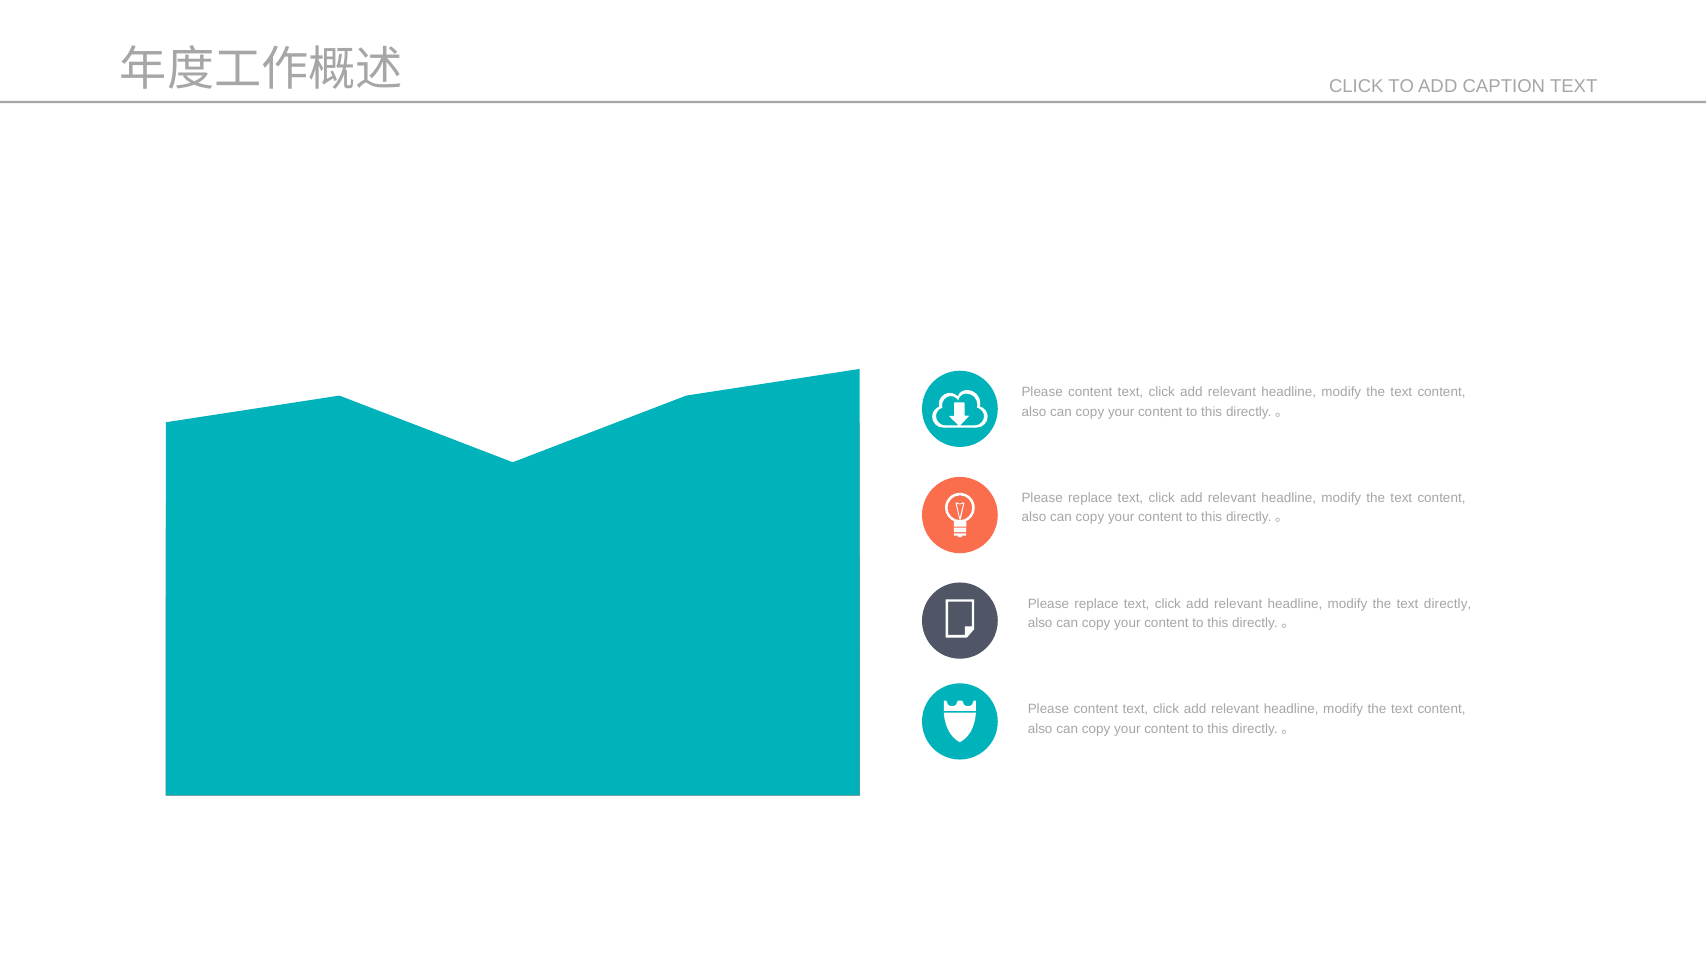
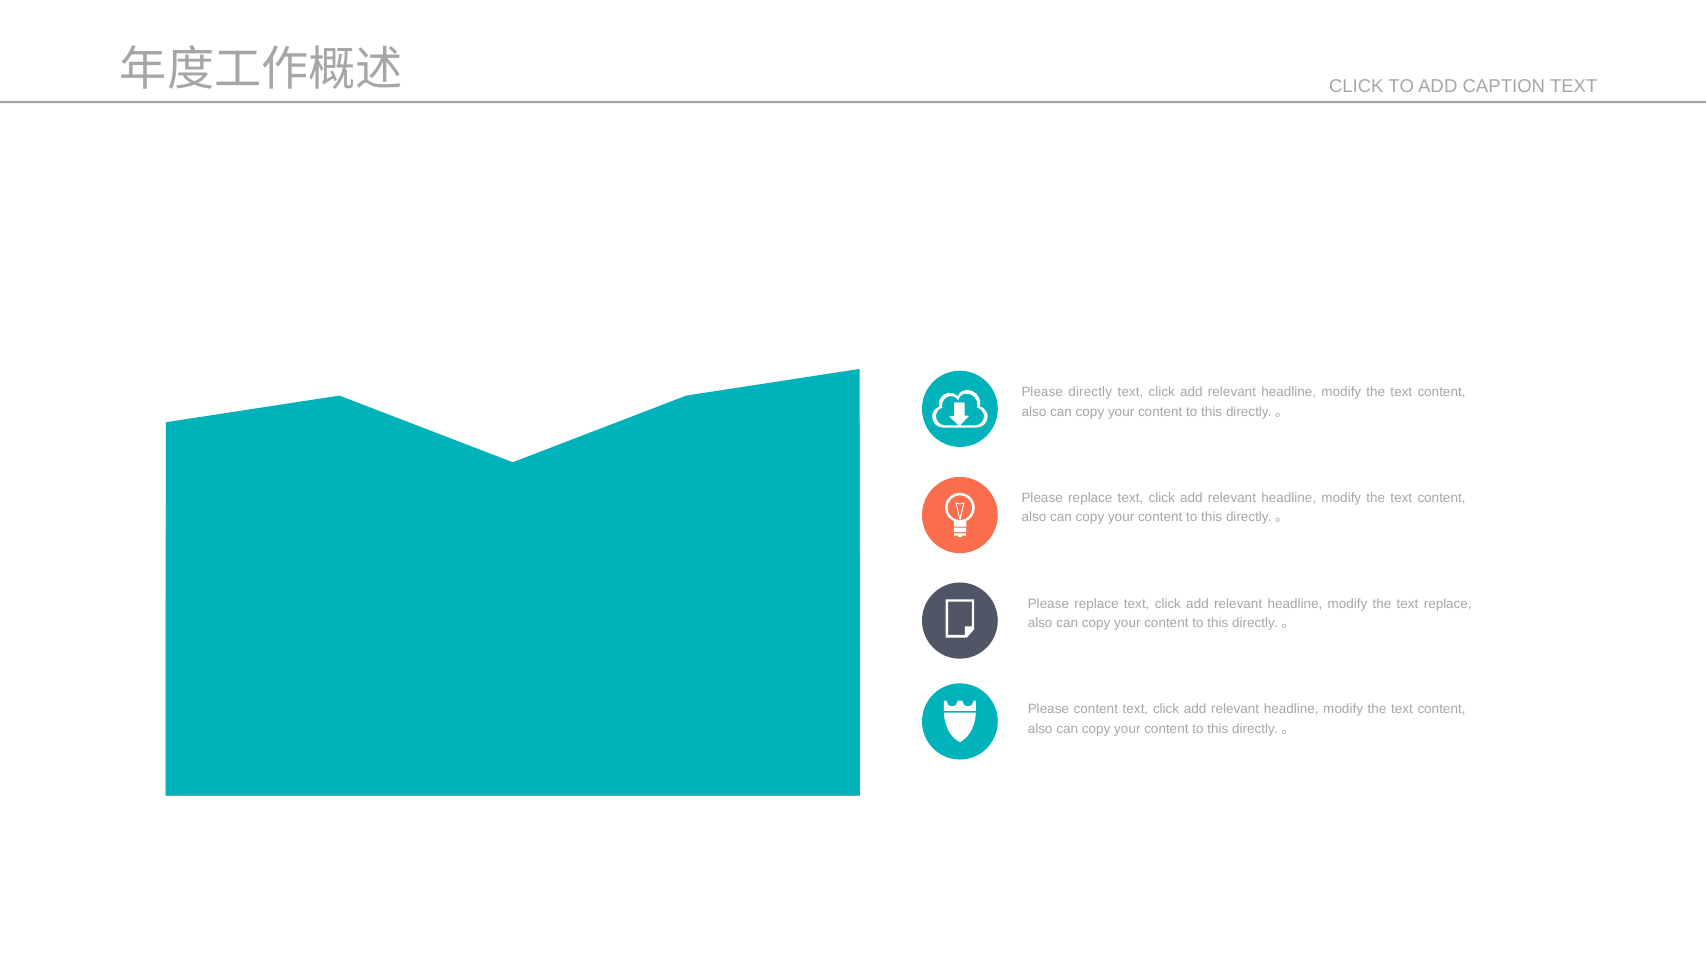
content: content -> directly (1090, 392)
text directly: directly -> replace (1448, 604)
